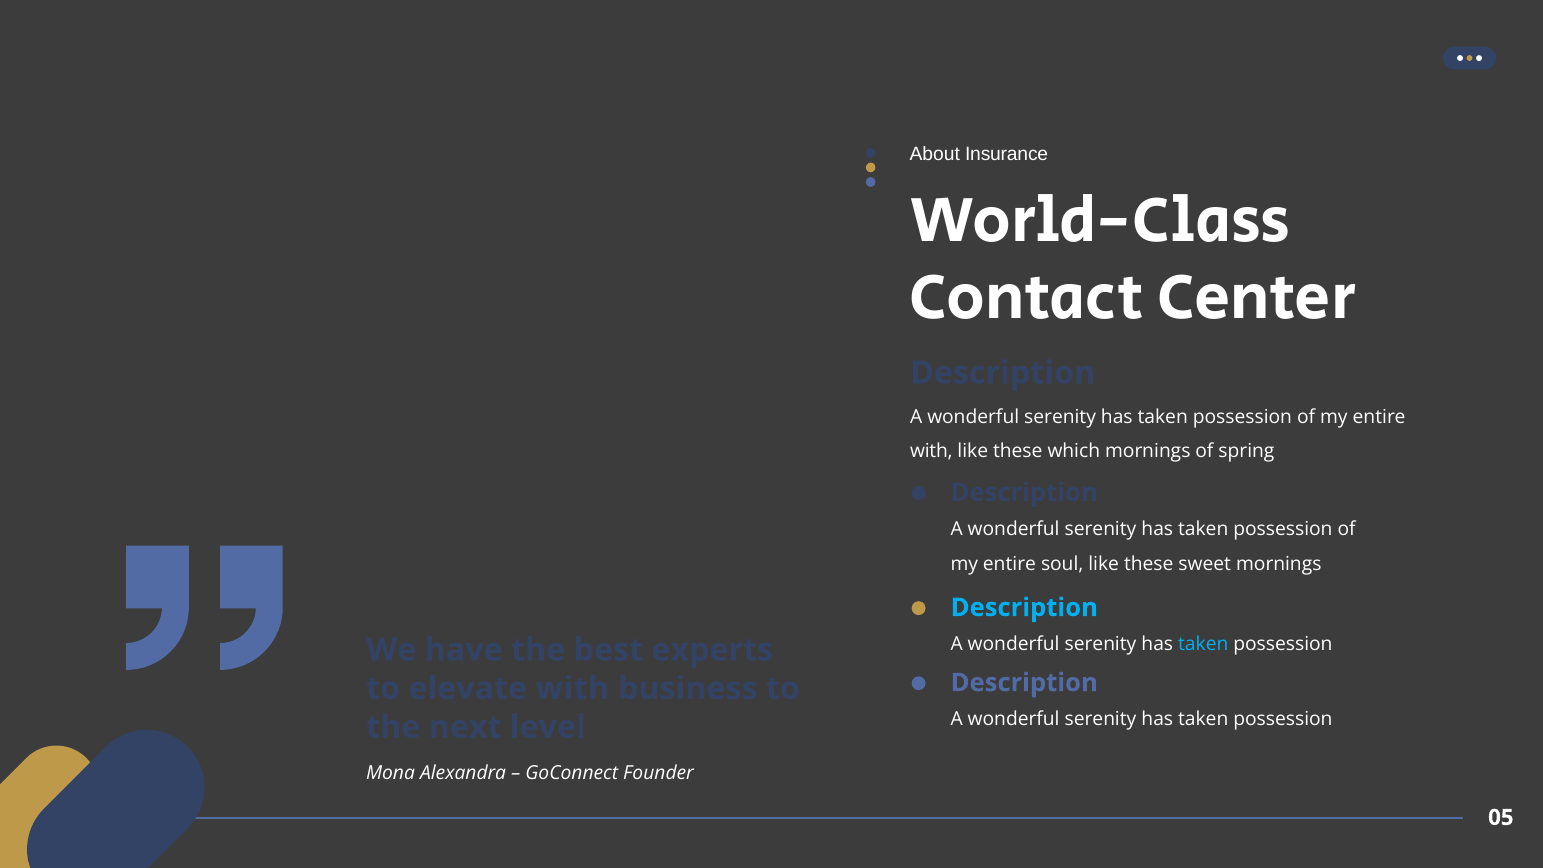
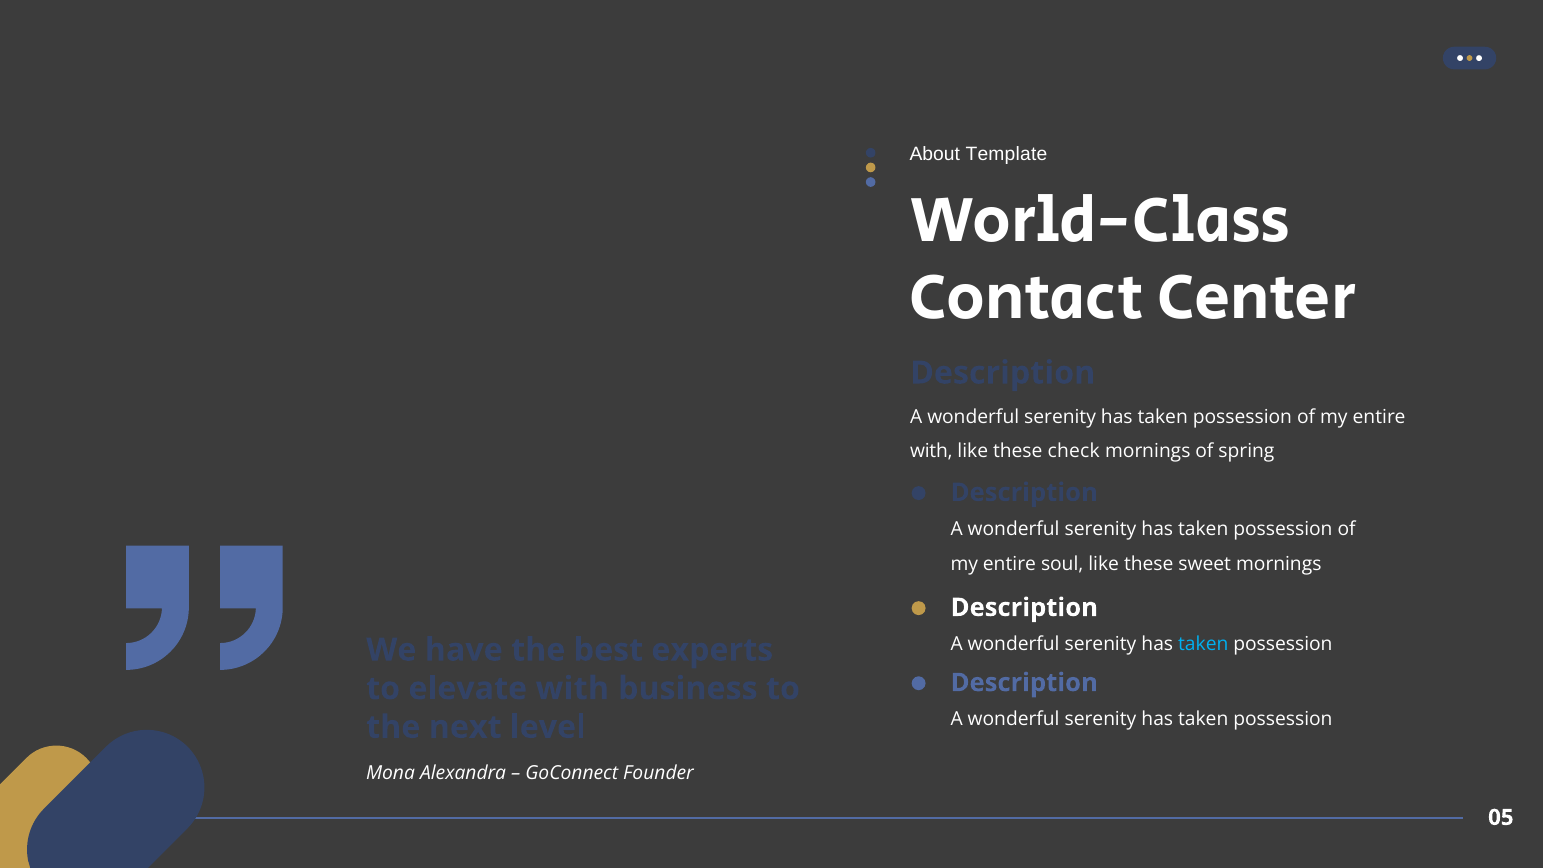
Insurance: Insurance -> Template (1006, 154)
which: which -> check (1074, 451)
Description colour: light blue -> white (1024, 607)
